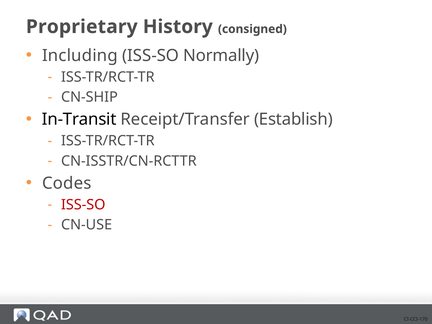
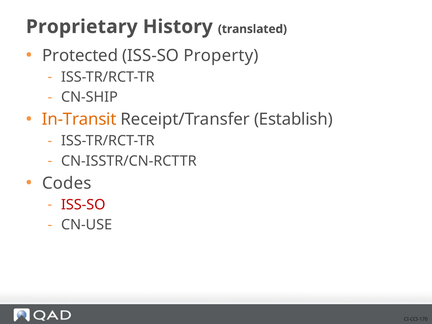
consigned: consigned -> translated (252, 29)
Including: Including -> Protected (80, 56)
Normally: Normally -> Property (221, 56)
In-Transit colour: black -> orange (79, 119)
